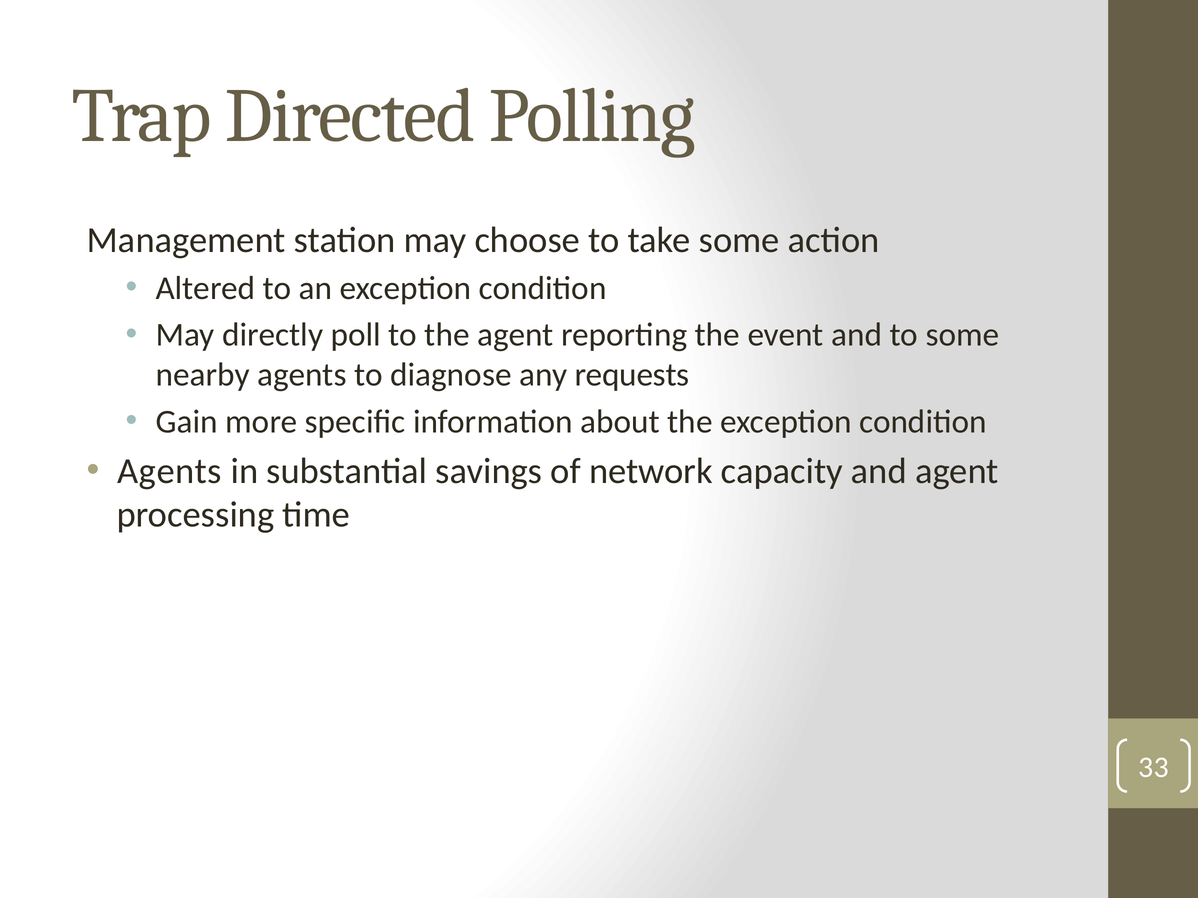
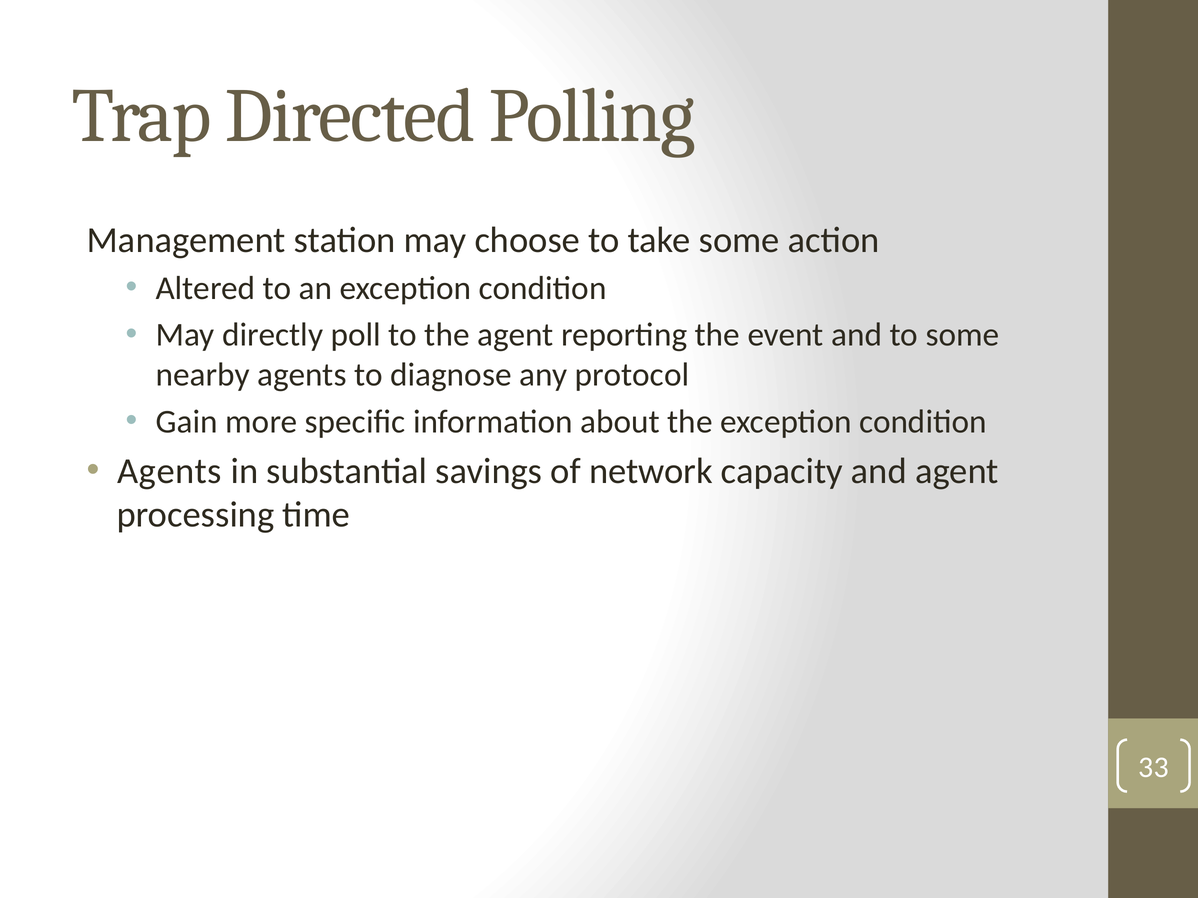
requests: requests -> protocol (632, 375)
